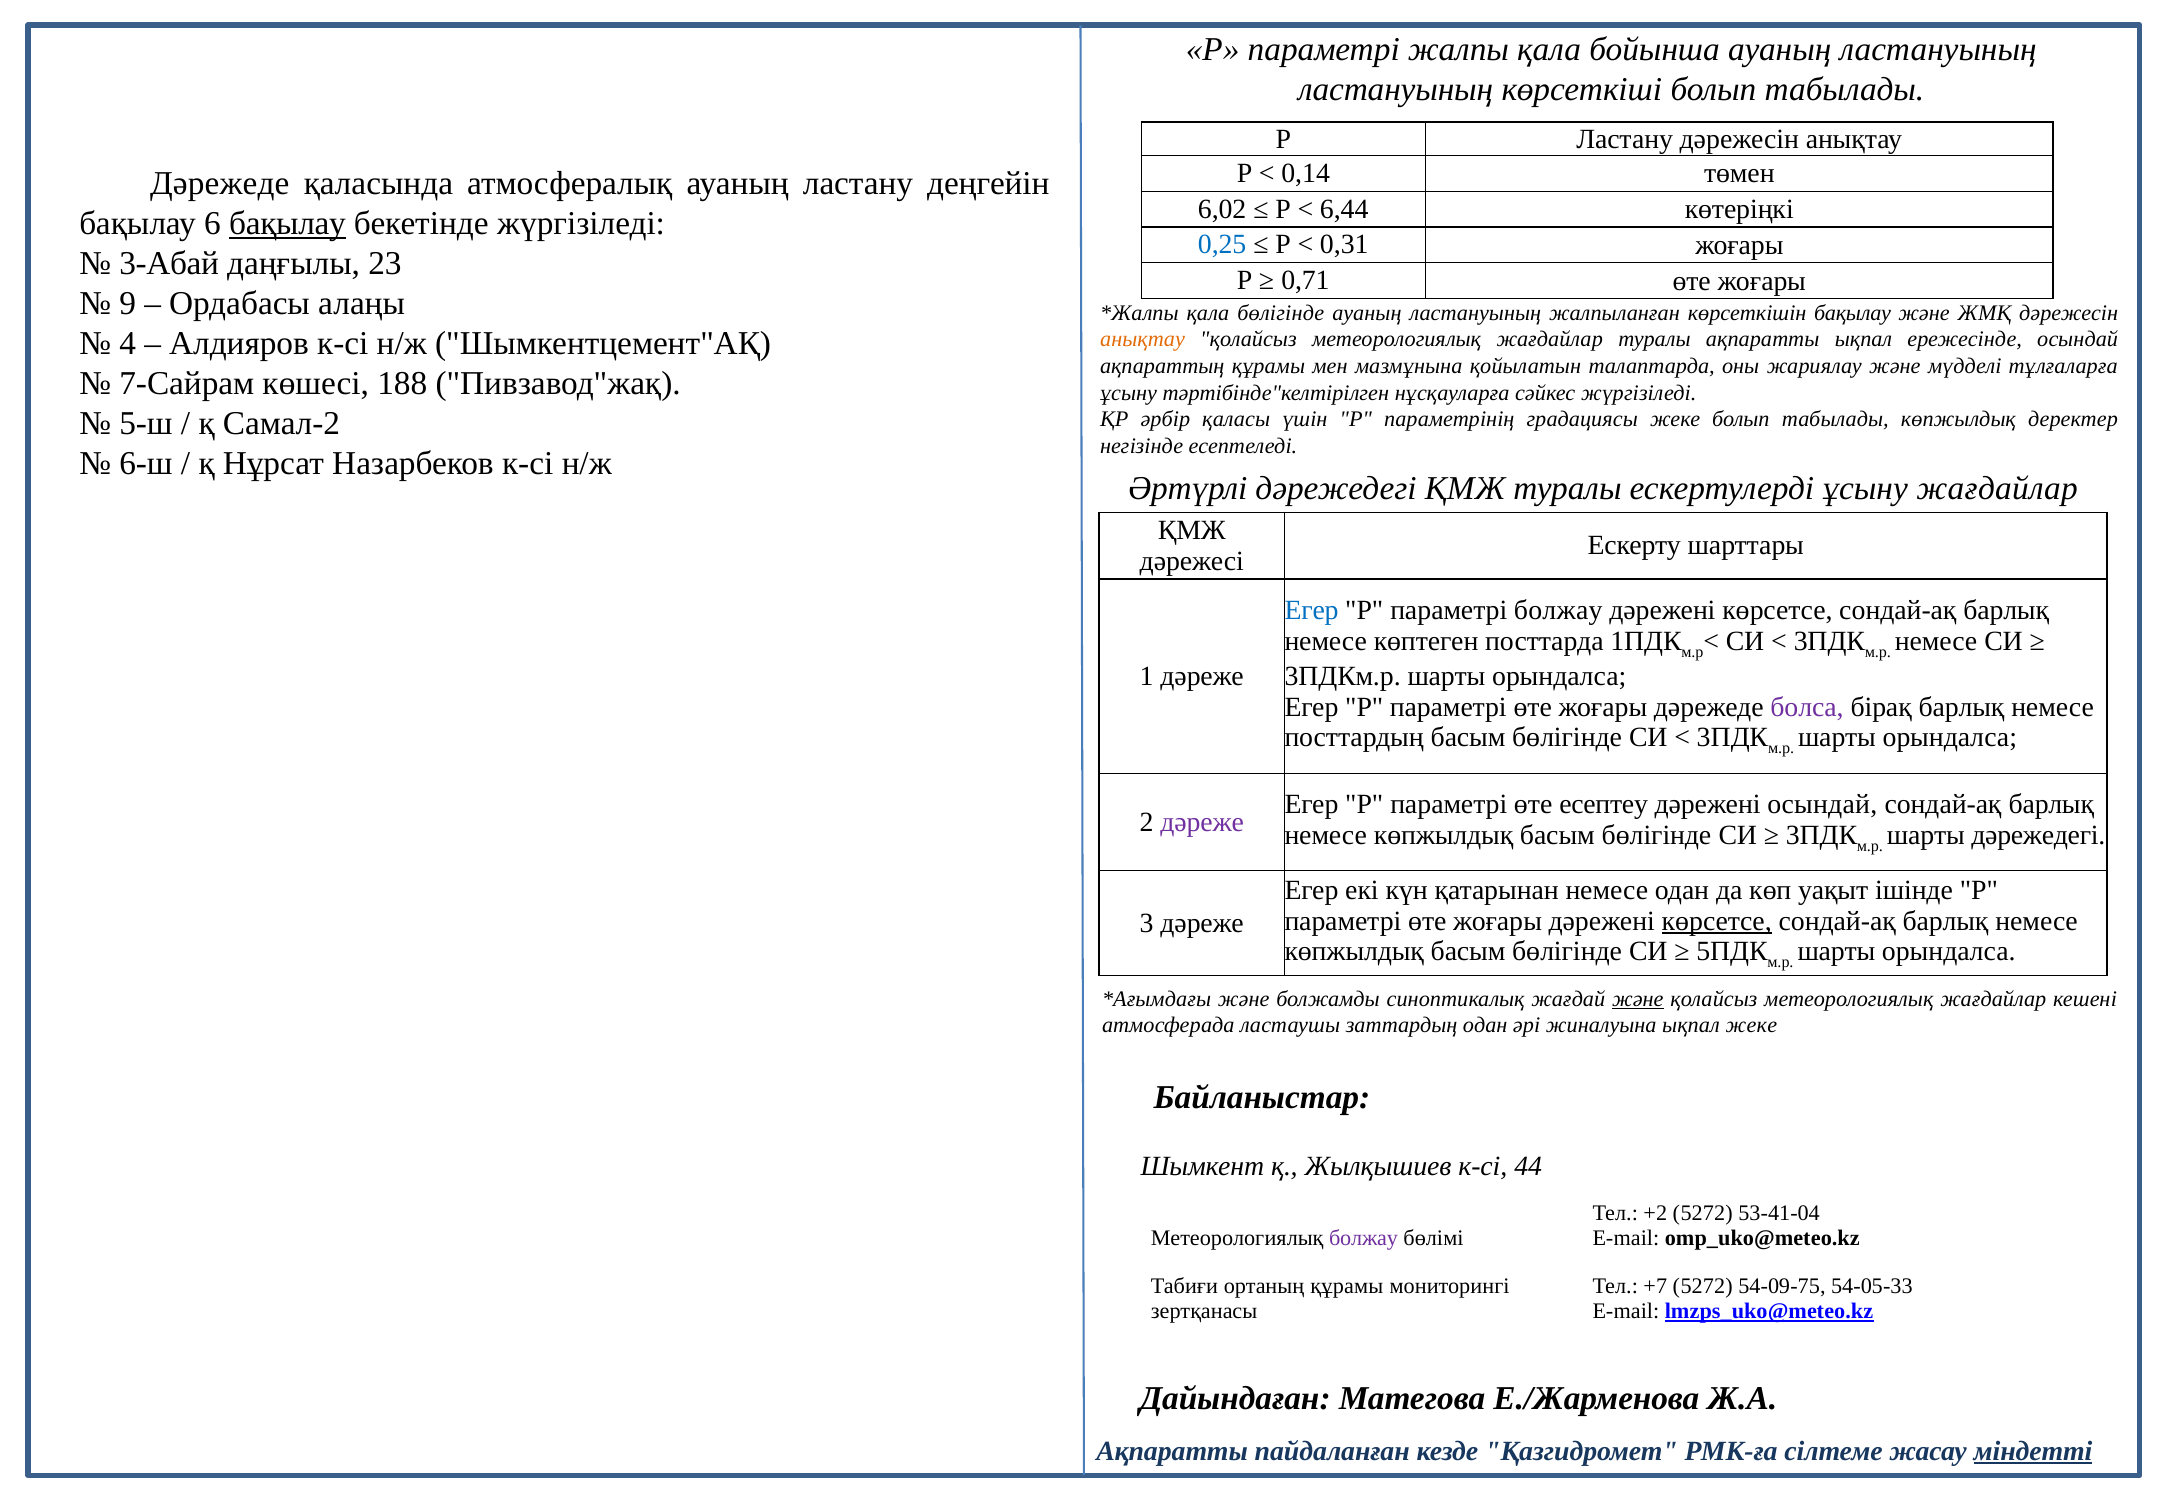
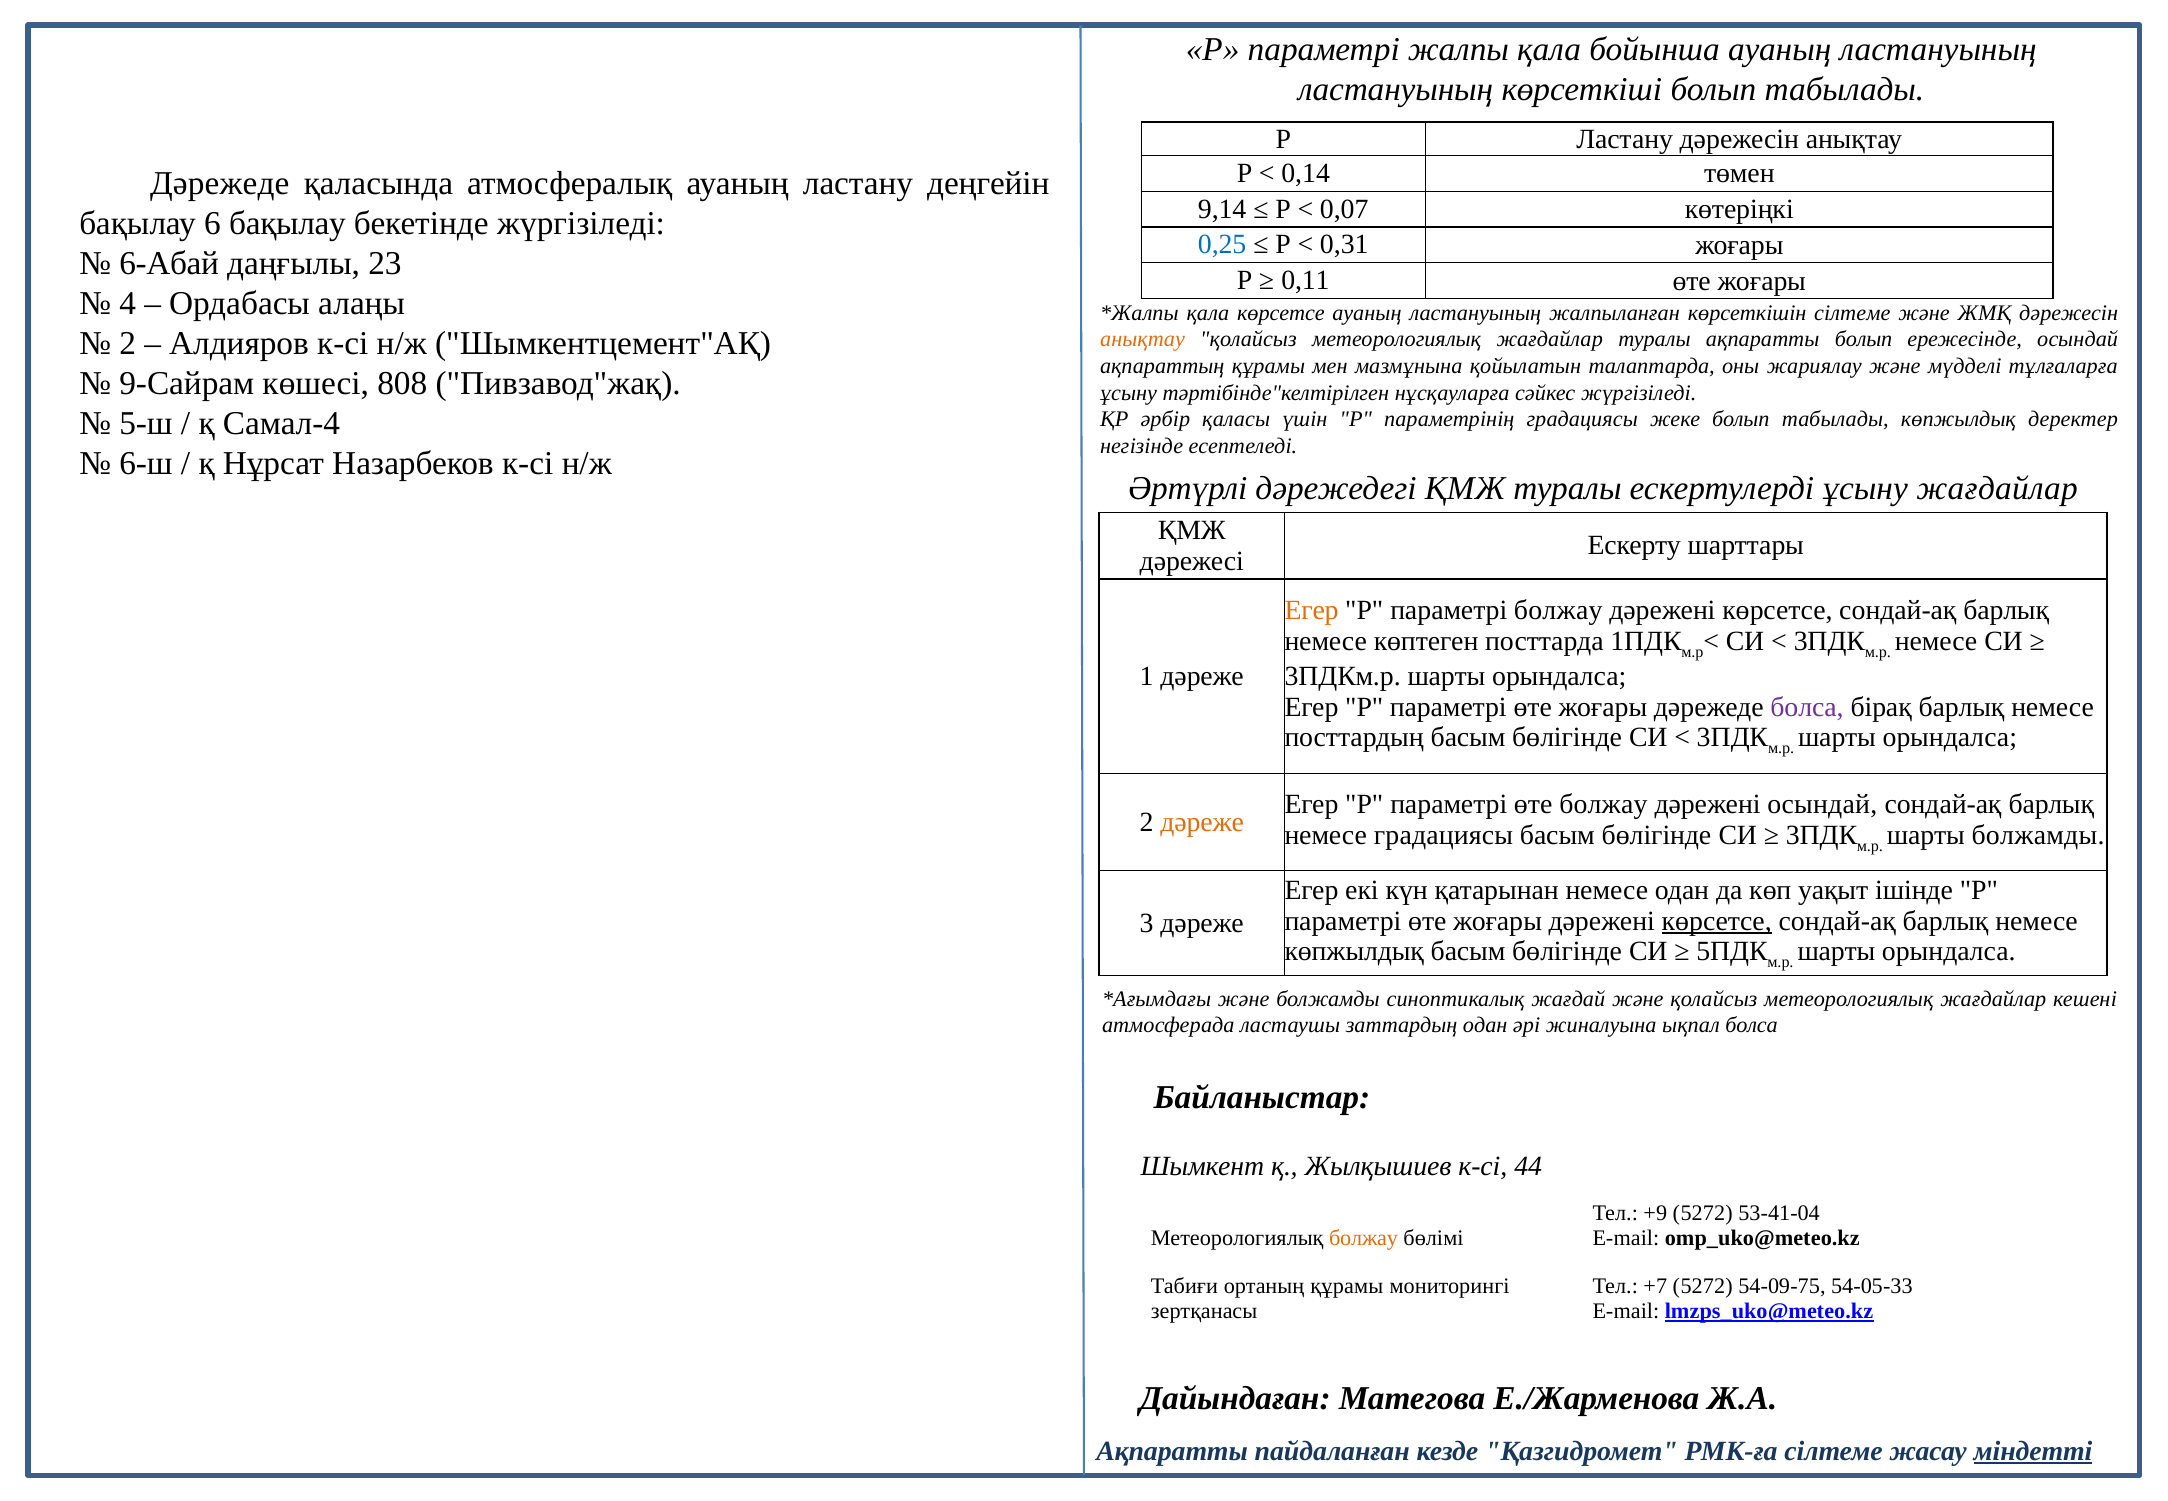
6,02: 6,02 -> 9,14 (1222, 209)
6,44: 6,44 -> 0,07 (1344, 209)
бақылау underline: present -> none (288, 224)
3-Абай: 3-Абай -> 6-Абай (169, 264)
0,71: 0,71 -> 0,11 (1305, 280)
9: 9 -> 4 (128, 304)
қала бөлігінде: бөлігінде -> көрсетсе (1281, 313)
көрсеткішін бақылау: бақылау -> сілтеме (1852, 313)
4: 4 -> 2 (128, 344)
ақпаратты ықпал: ықпал -> болып (1864, 340)
7-Сайрам: 7-Сайрам -> 9-Сайрам (187, 384)
188: 188 -> 808 (402, 384)
Самал-2: Самал-2 -> Самал-4 (281, 424)
Егер colour: blue -> orange (1312, 611)
өте есептеу: есептеу -> болжау (1603, 804)
дәреже colour: purple -> orange (1202, 822)
көпжылдық: көпжылдық -> градациясы (1443, 835)
шарты дәрежедегі: дәрежедегі -> болжамды (2038, 835)
және underline: present -> none (1638, 999)
ықпал жеке: жеке -> болса (1752, 1025)
+2: +2 -> +9 (1655, 1213)
болжау colour: purple -> orange (1364, 1238)
